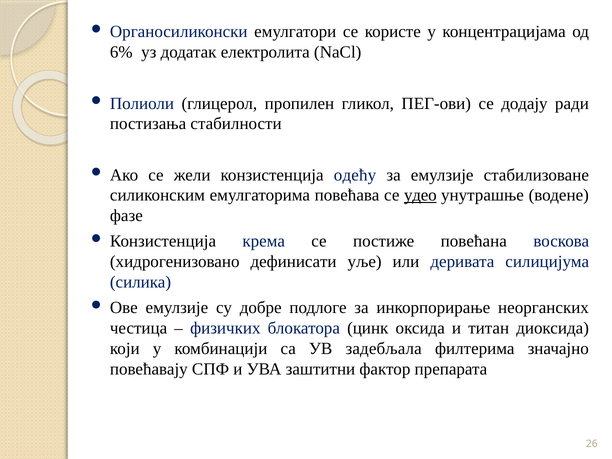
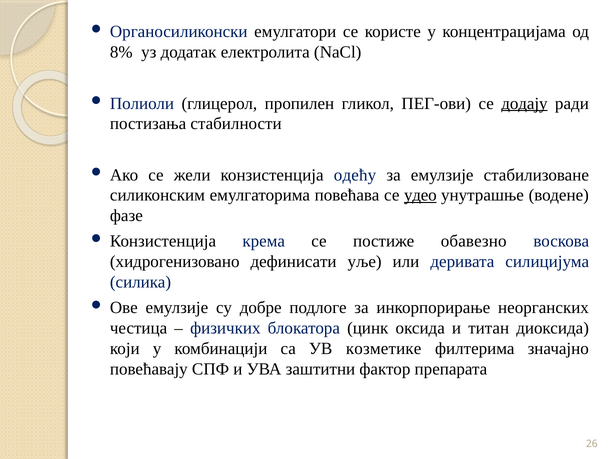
6%: 6% -> 8% (121, 52)
додају underline: none -> present (524, 103)
повећана: повећана -> обавезно (474, 241)
задебљала: задебљала -> козметике (384, 349)
